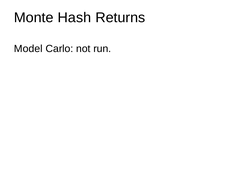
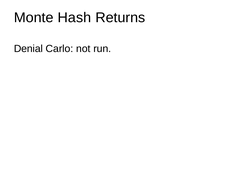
Model: Model -> Denial (28, 49)
